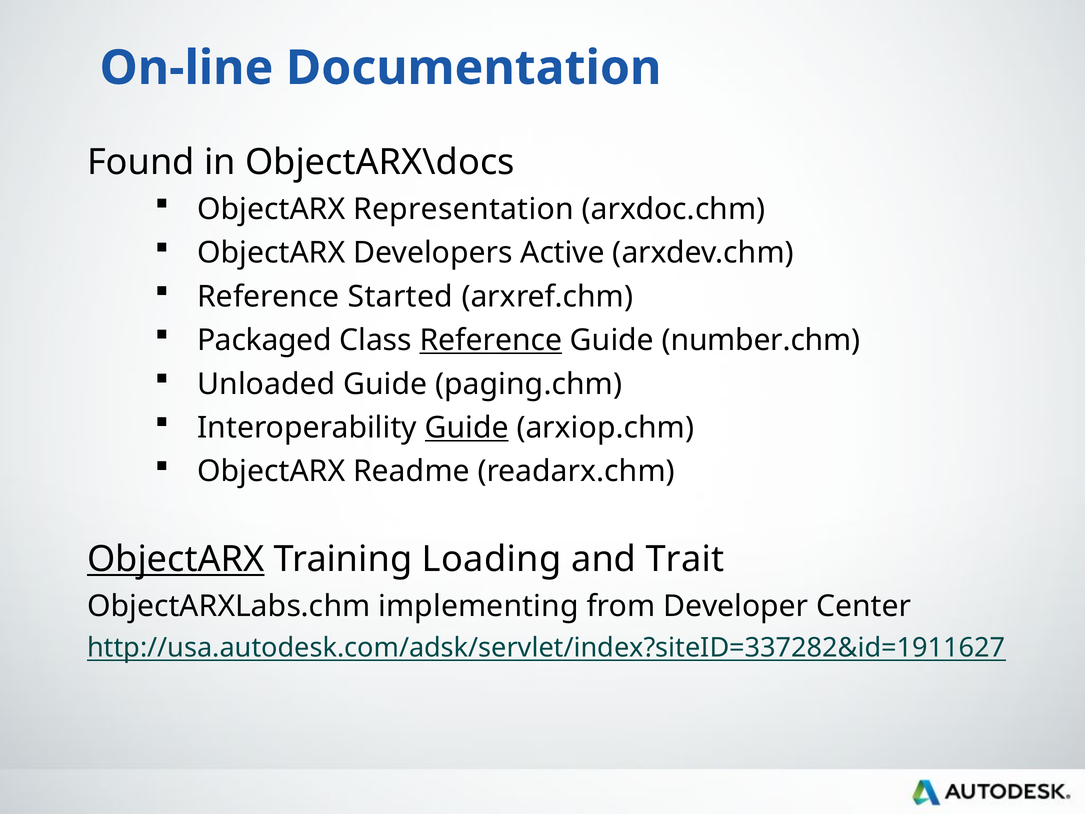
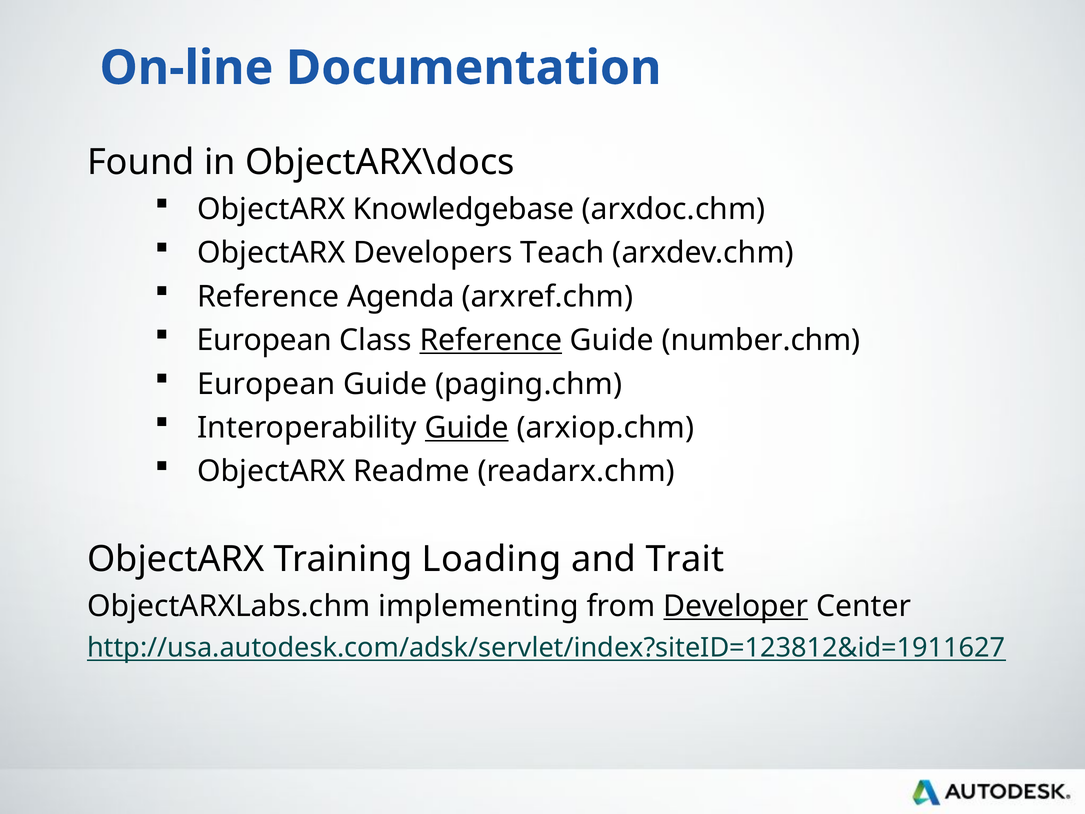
Representation: Representation -> Knowledgebase (464, 209)
Active: Active -> Teach (562, 253)
Started: Started -> Agenda (401, 297)
Packaged: Packaged -> European (264, 340)
Unloaded: Unloaded -> European (266, 384)
ObjectARX underline: present -> none (176, 559)
Developer underline: none -> present (736, 606)
http://usa.autodesk.com/adsk/servlet/index?siteID=337282&id=1911627: http://usa.autodesk.com/adsk/servlet/index?siteID=337282&id=1911627 -> http://usa.autodesk.com/adsk/servlet/index?siteID=123812&id=1911627 (546, 648)
